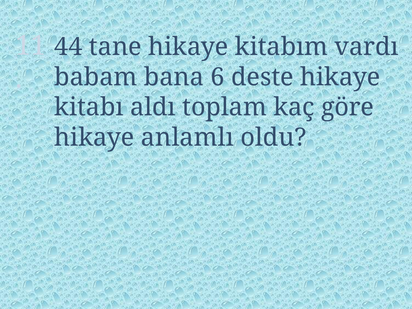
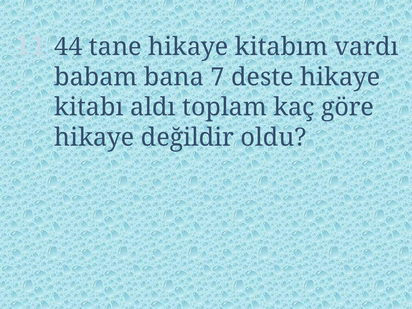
6: 6 -> 7 (217, 77)
anlamlı: anlamlı -> değildir (188, 137)
